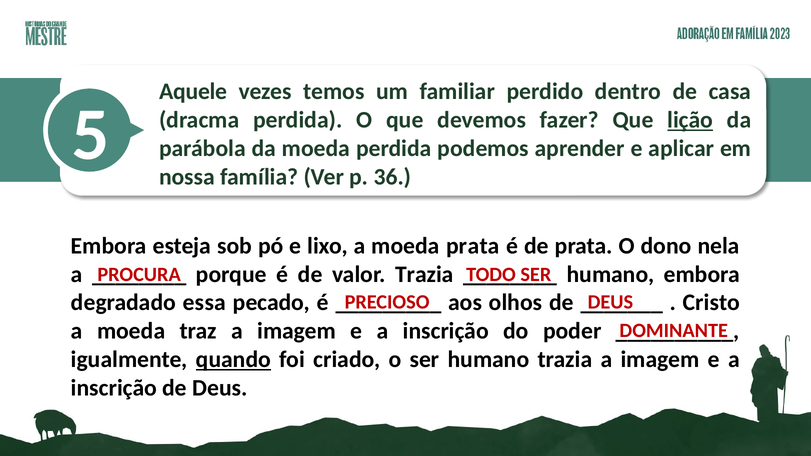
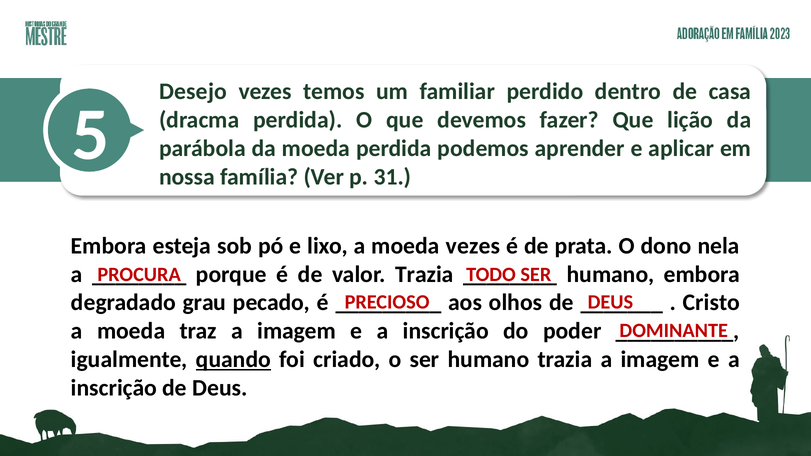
Aquele: Aquele -> Desejo (193, 92)
lição underline: present -> none (690, 120)
36: 36 -> 31 (392, 177)
moeda prata: prata -> vezes (473, 246)
essa: essa -> grau (205, 303)
